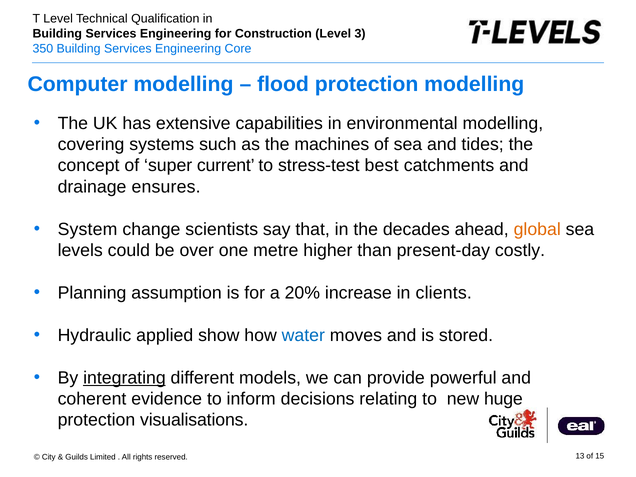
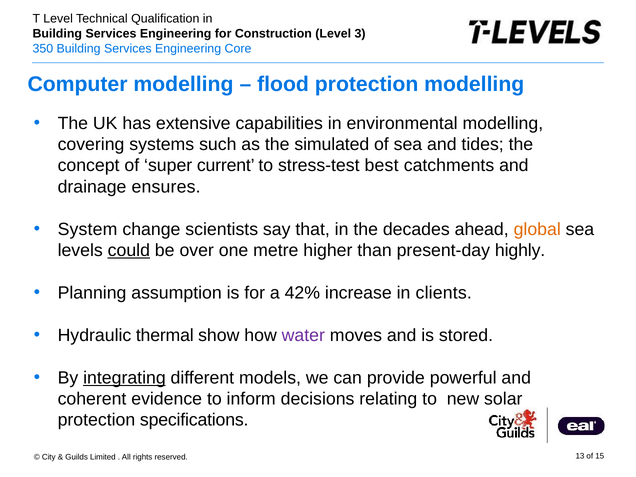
machines: machines -> simulated (332, 144)
could underline: none -> present (129, 250)
costly: costly -> highly (520, 250)
20%: 20% -> 42% (302, 293)
applied: applied -> thermal (165, 335)
water colour: blue -> purple (303, 335)
huge: huge -> solar (503, 399)
visualisations: visualisations -> specifications (194, 420)
